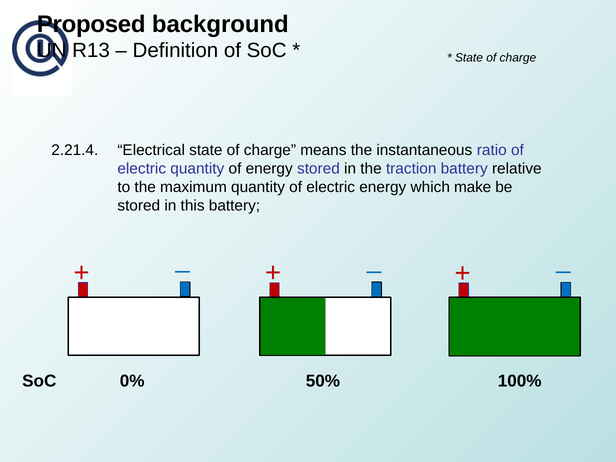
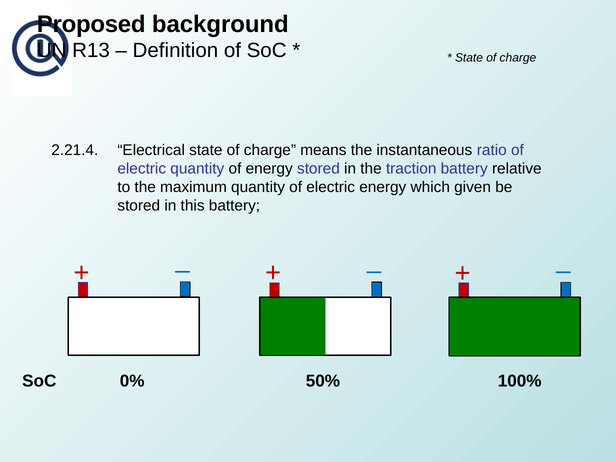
make: make -> given (473, 187)
